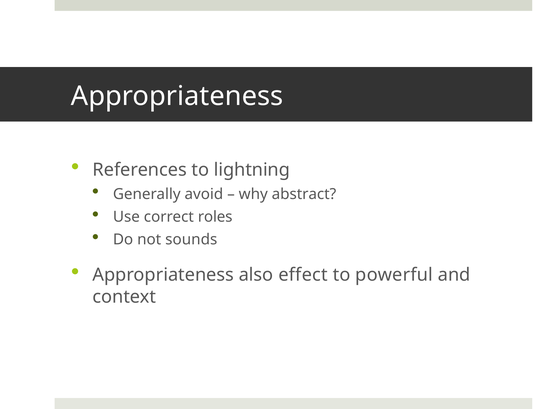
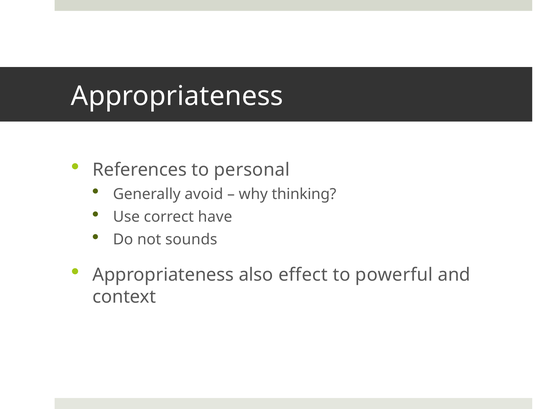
lightning: lightning -> personal (252, 170)
abstract: abstract -> thinking (304, 194)
roles: roles -> have (215, 217)
